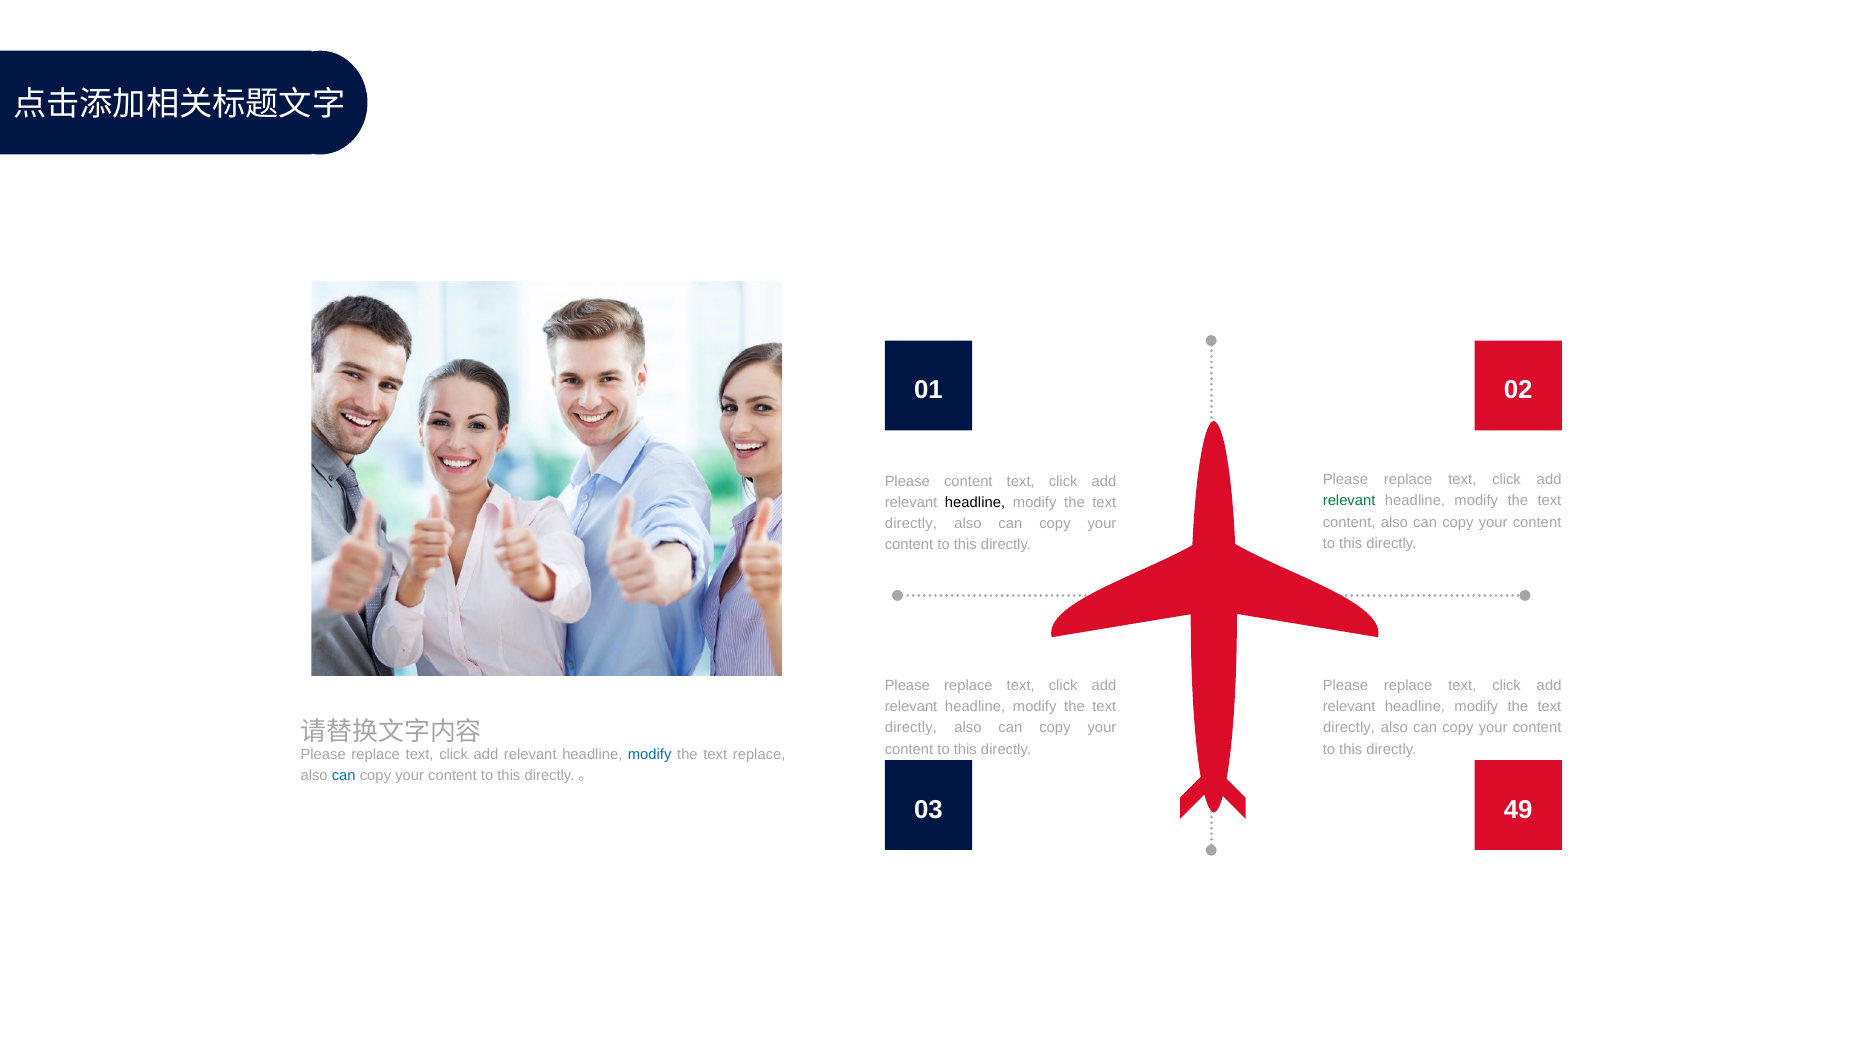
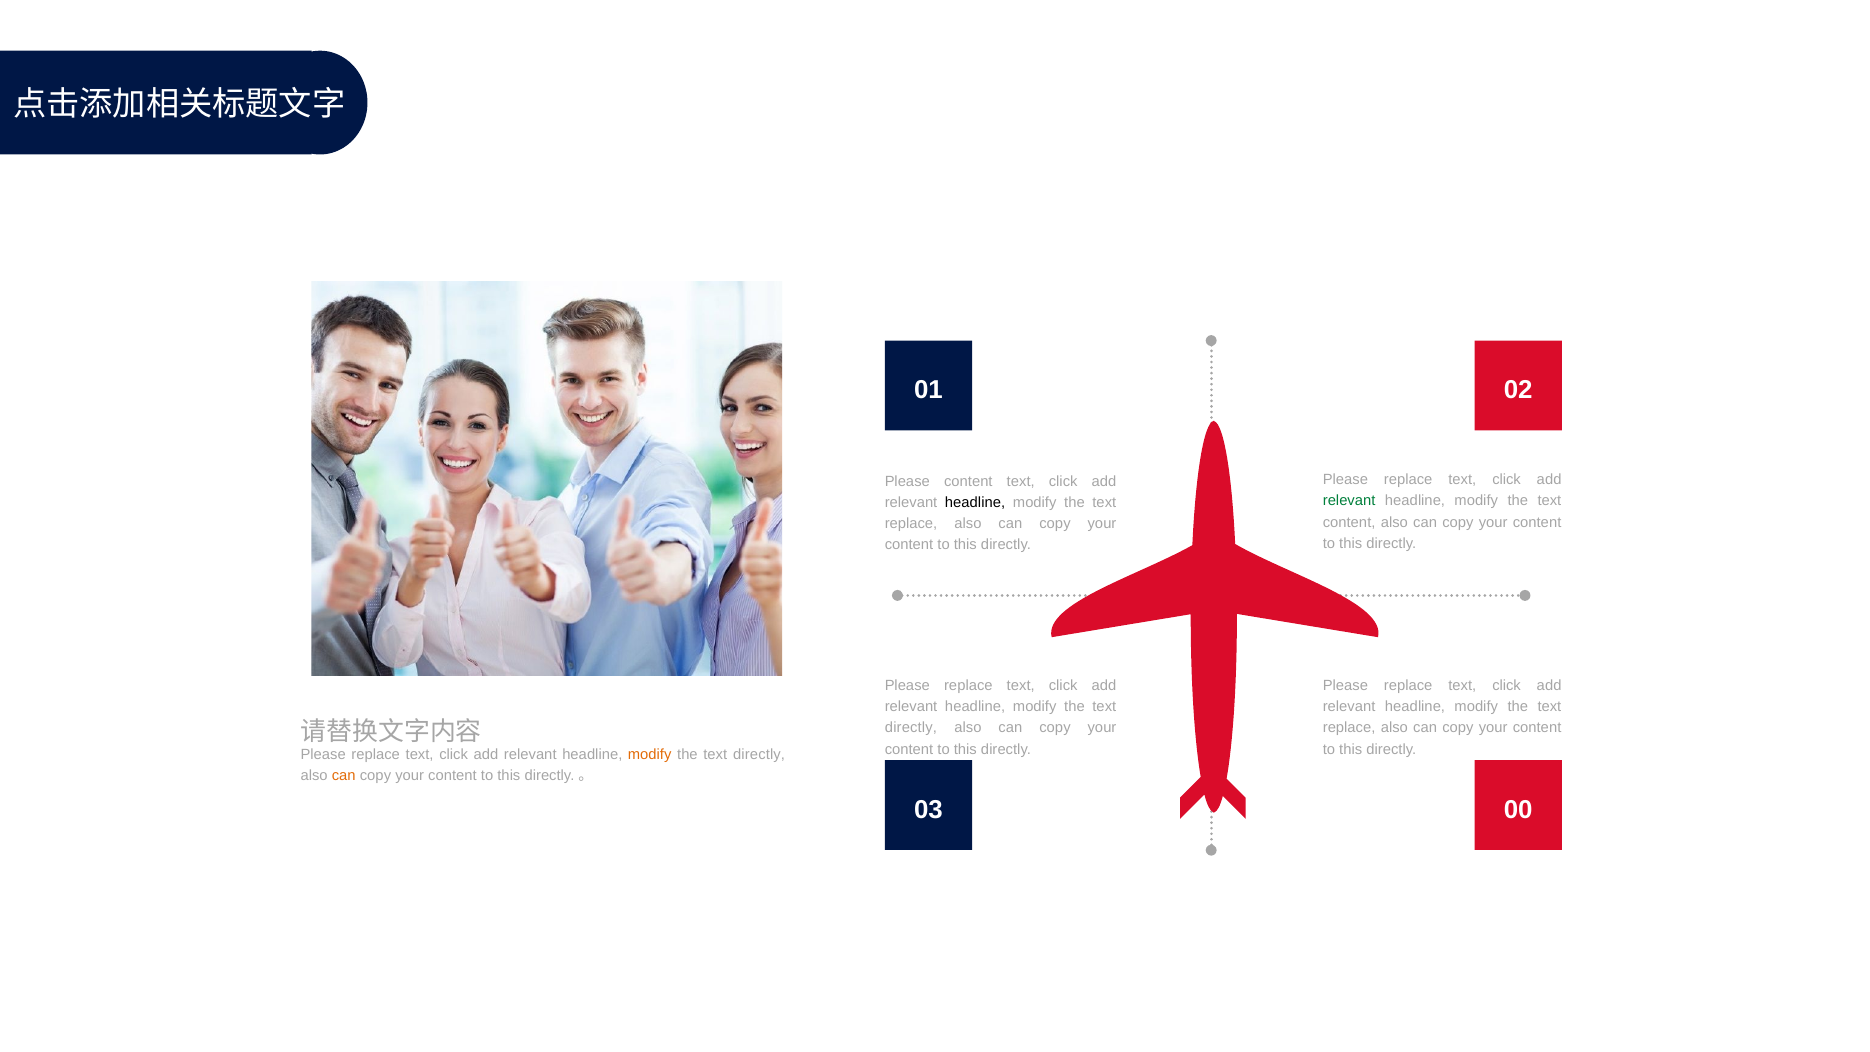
directly: directly -> replace (911, 524)
directly: directly -> replace (1349, 728)
modify colour: blue -> orange (650, 755)
replace: replace -> directly (759, 755)
can colour: blue -> orange (344, 776)
49: 49 -> 00 (1518, 810)
